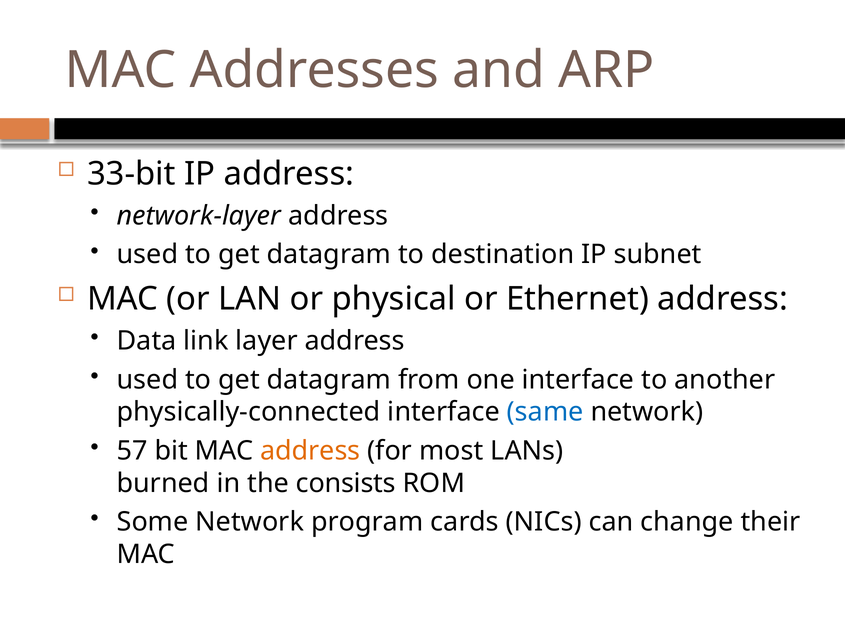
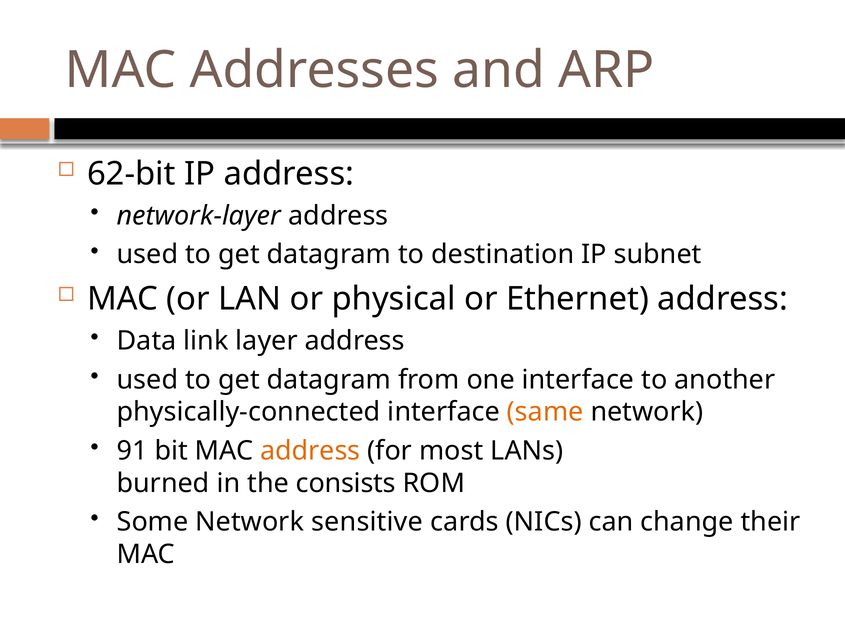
33-bit: 33-bit -> 62-bit (131, 174)
same colour: blue -> orange (545, 413)
57: 57 -> 91 (132, 451)
program: program -> sensitive (367, 523)
